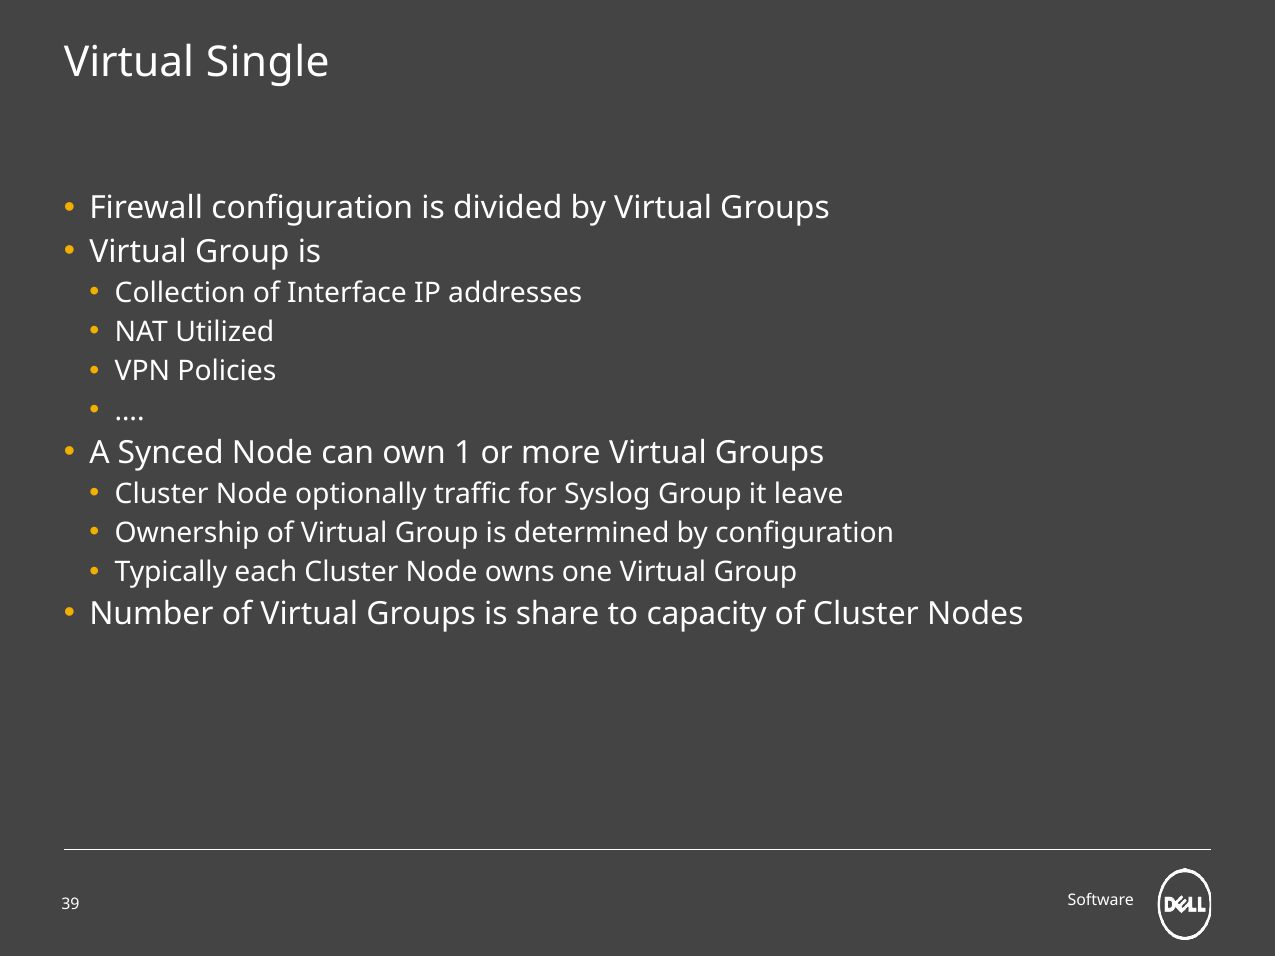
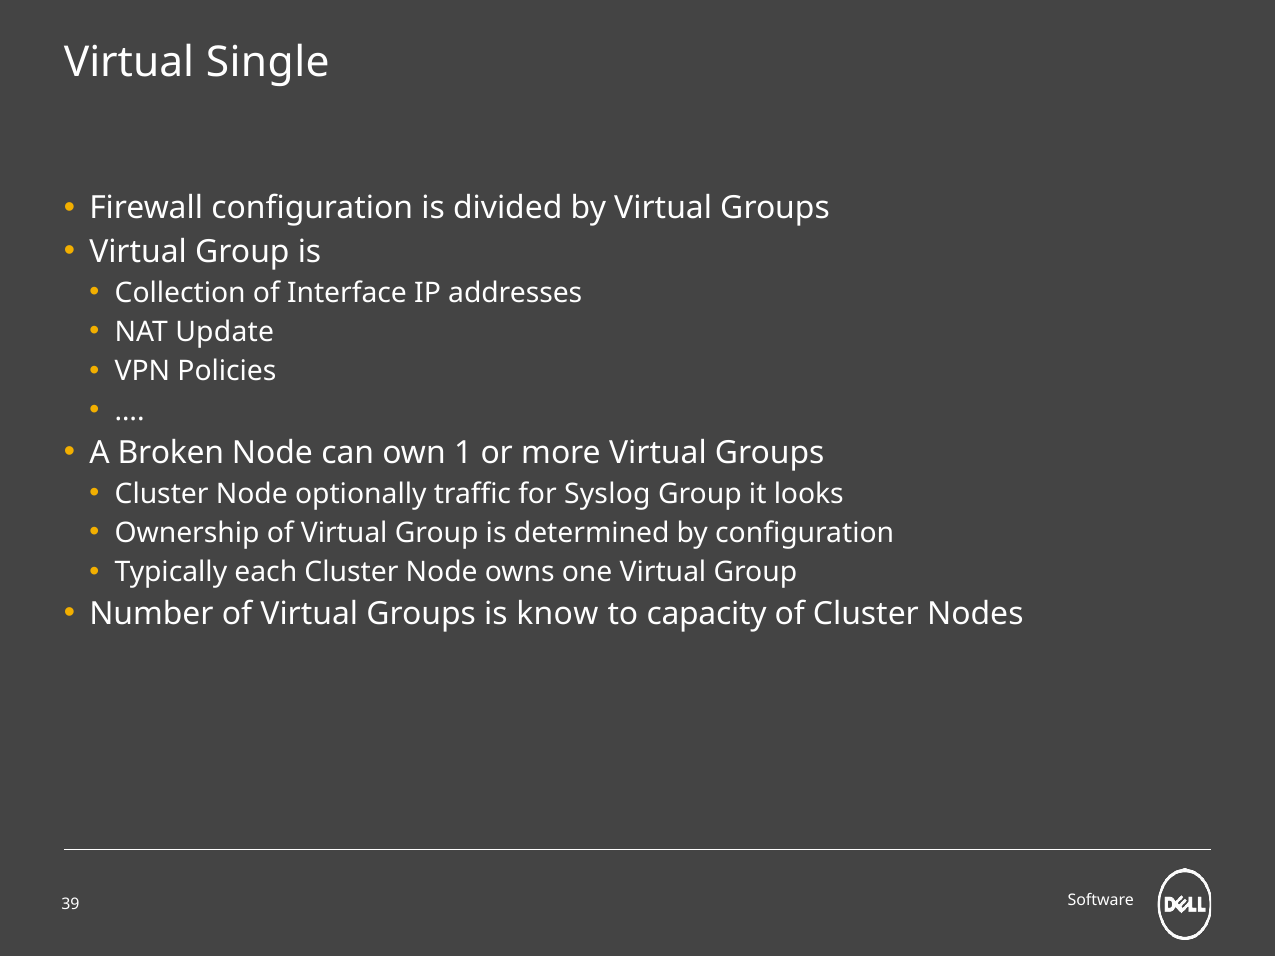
Utilized: Utilized -> Update (225, 332)
Synced: Synced -> Broken (171, 453)
leave: leave -> looks (809, 494)
share: share -> know (557, 614)
